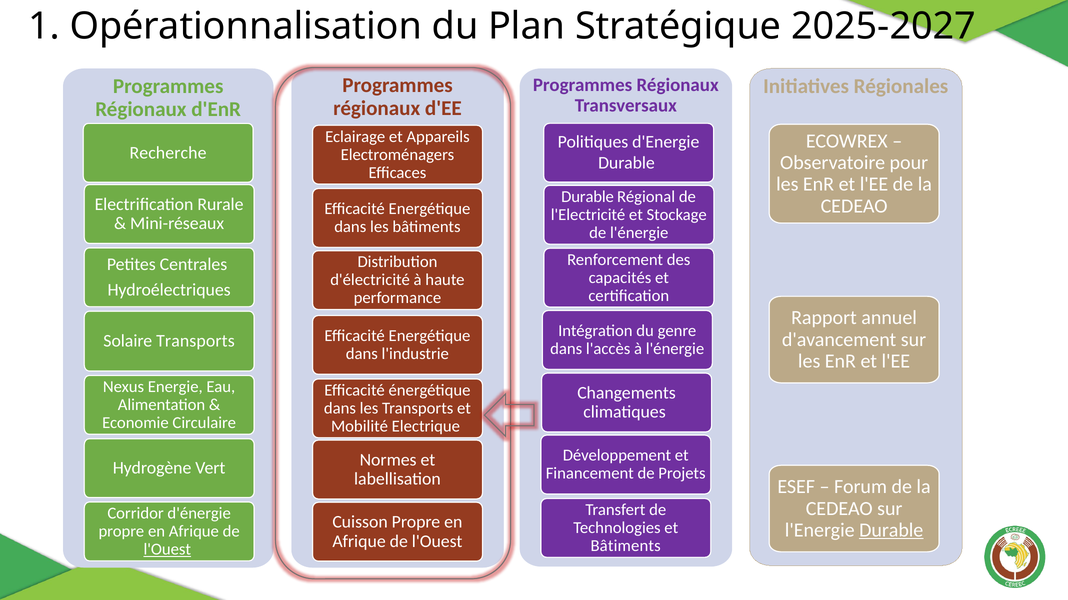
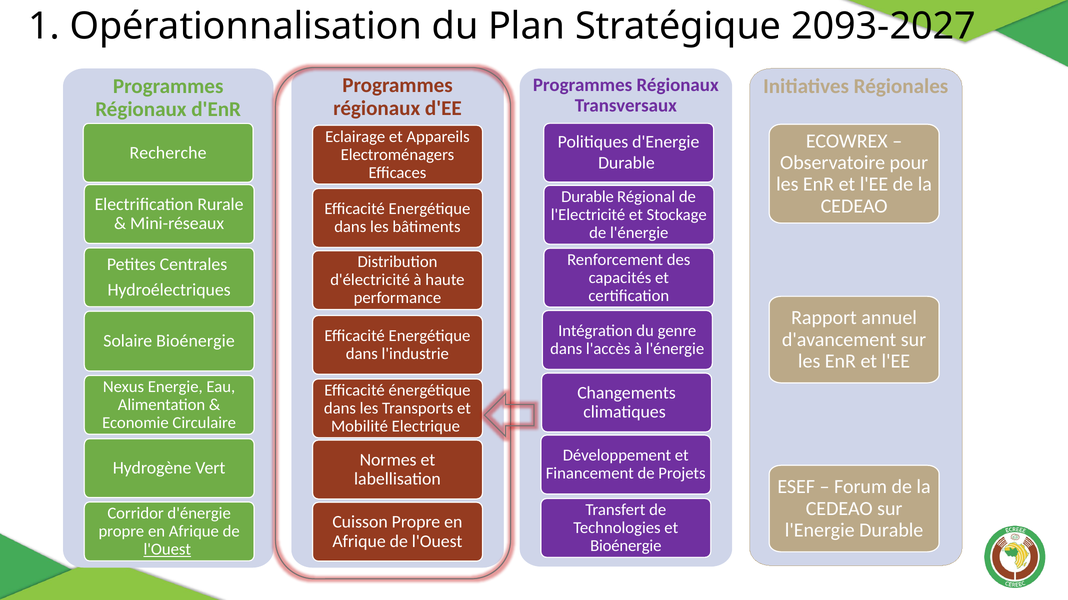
2025-2027: 2025-2027 -> 2093-2027 (884, 26)
Solaire Transports: Transports -> Bioénergie (195, 341)
Durable underline: present -> none (891, 531)
Bâtiments: Bâtiments -> Bioénergie (626, 546)
